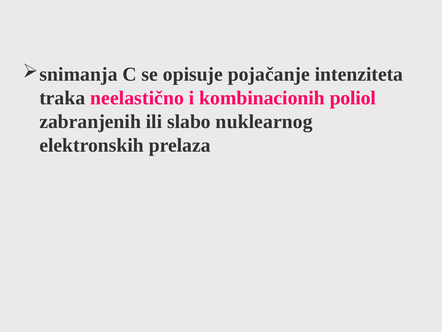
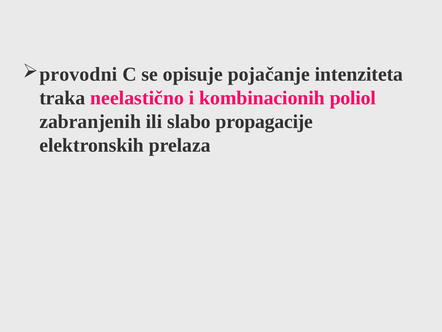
snimanja: snimanja -> provodni (78, 74)
nuklearnog: nuklearnog -> propagacije (264, 121)
